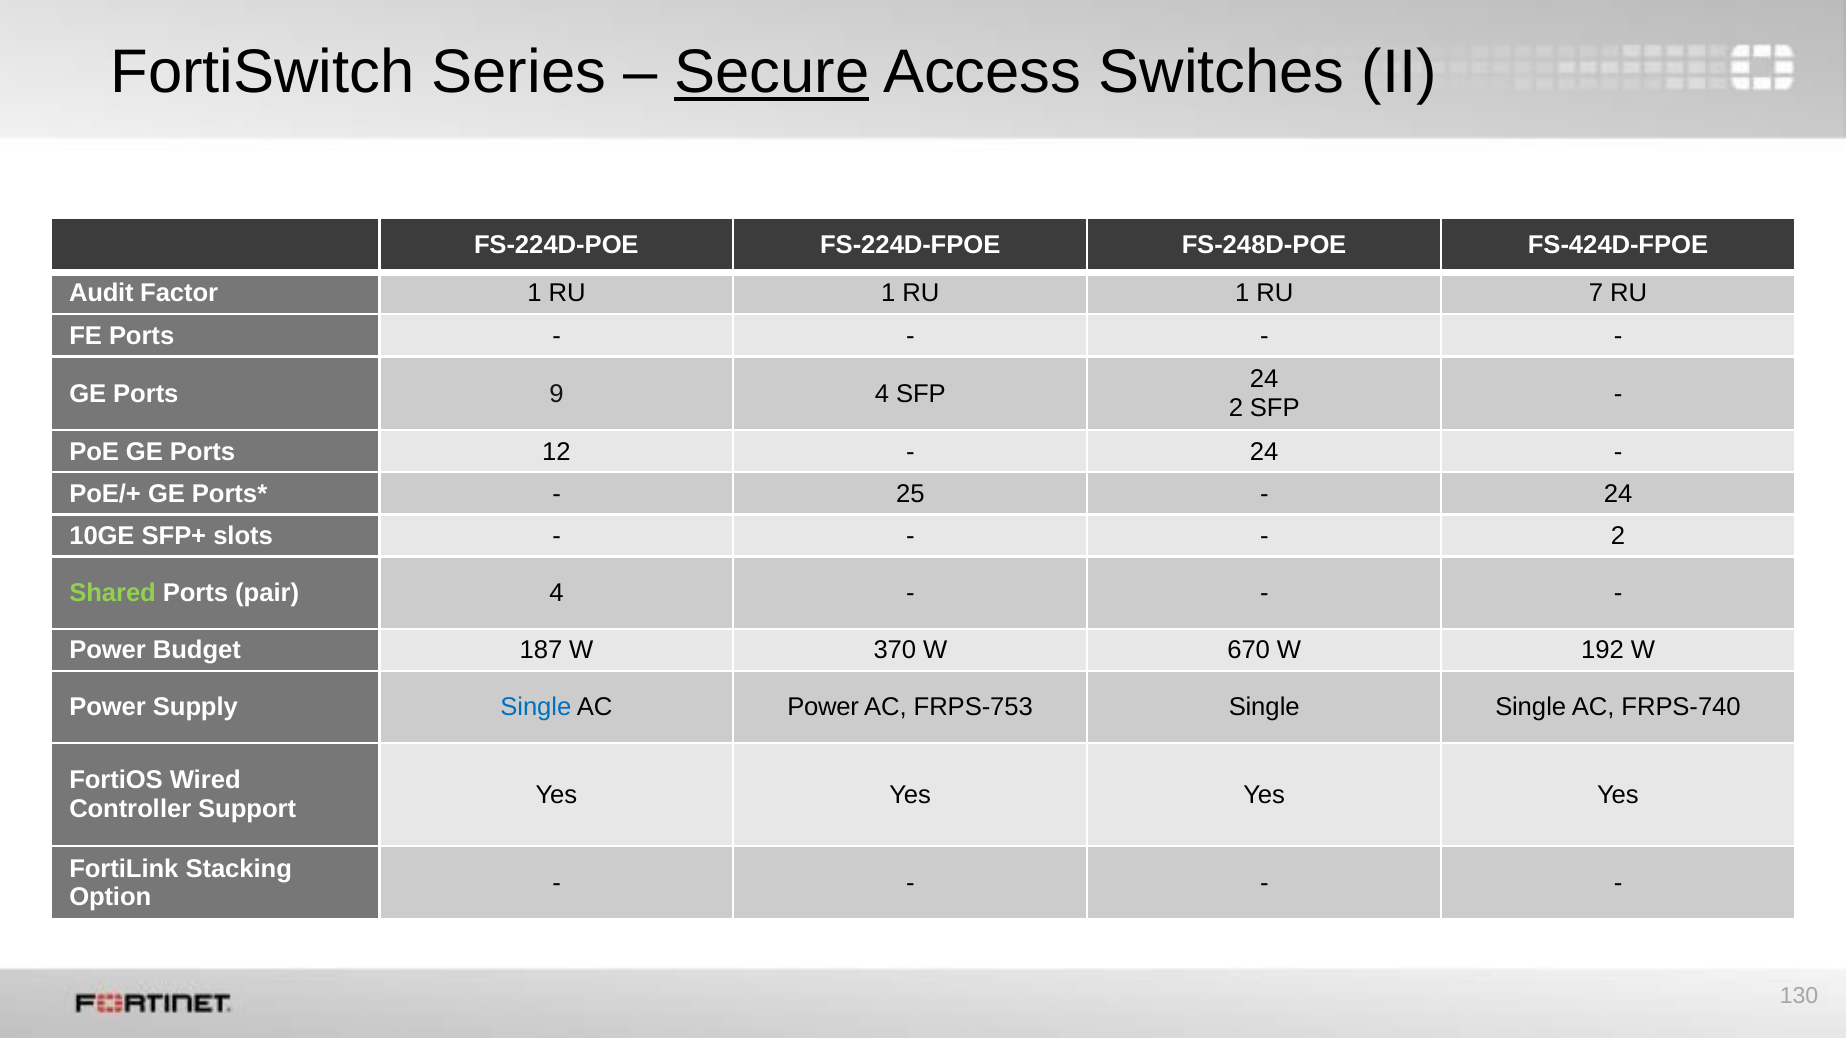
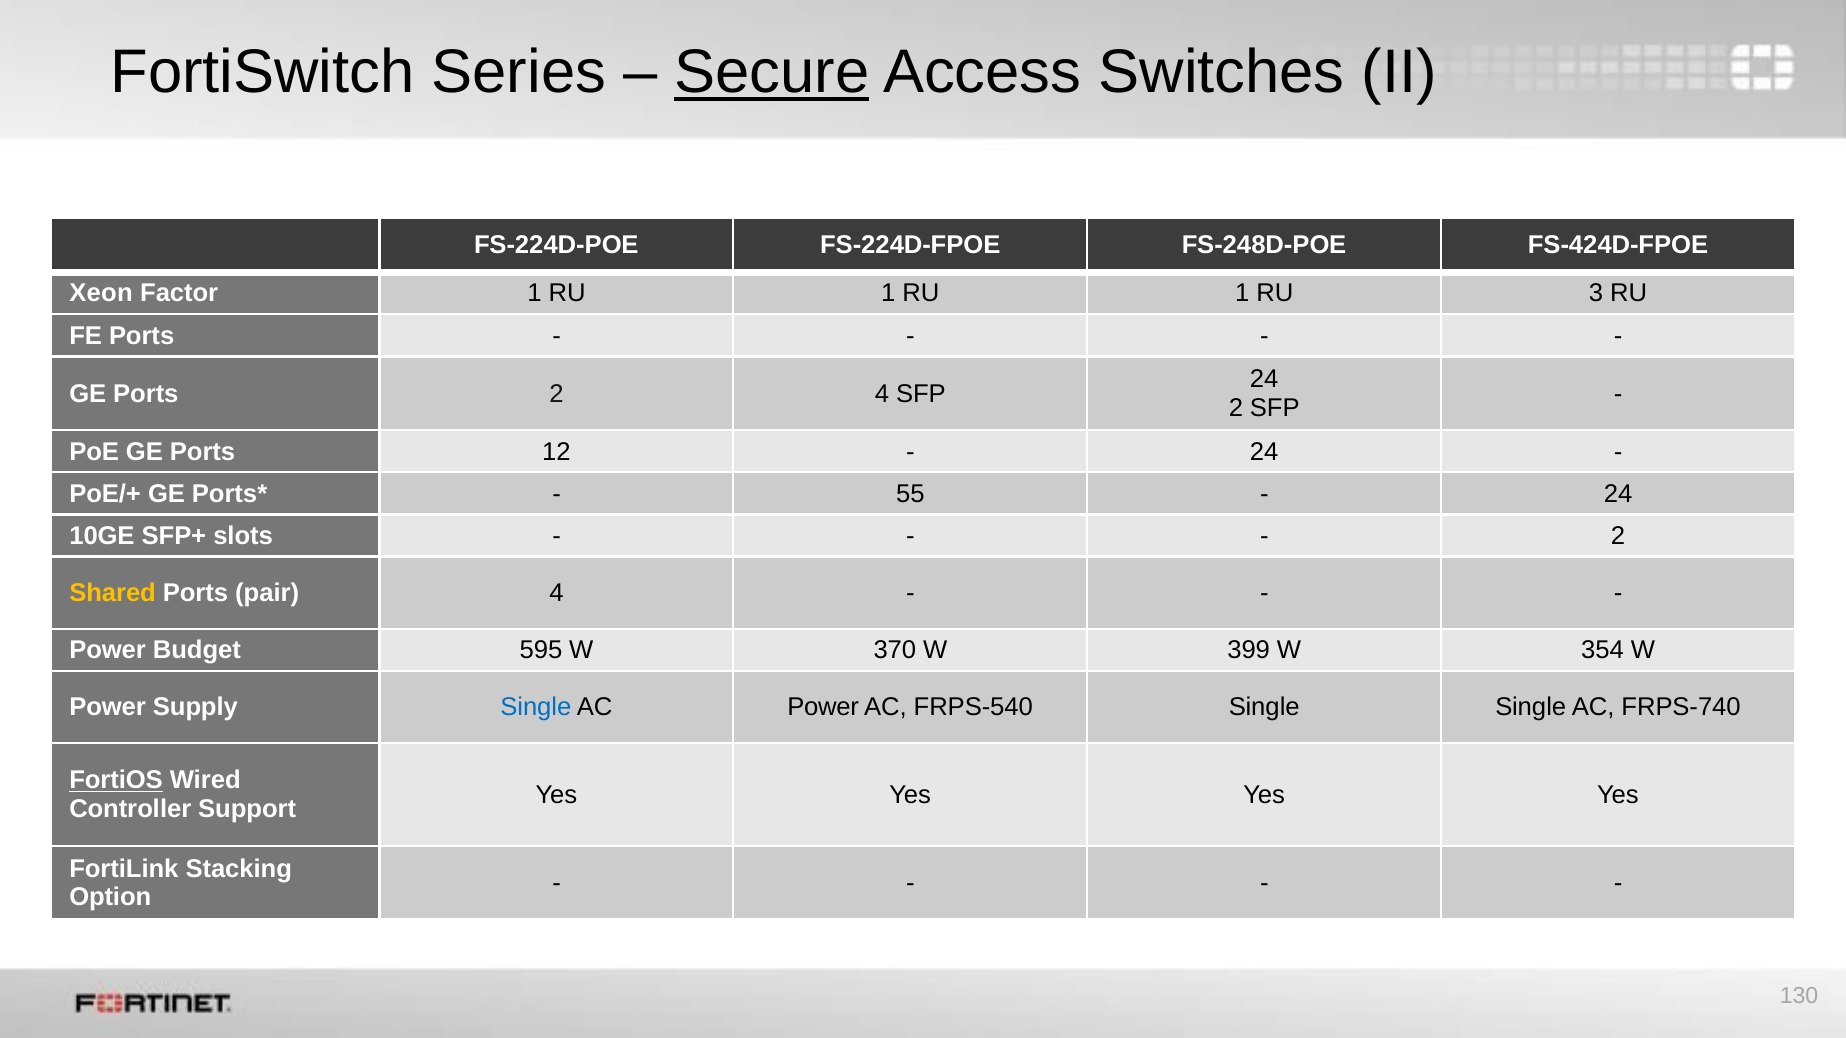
Audit: Audit -> Xeon (101, 294)
7: 7 -> 3 (1596, 294)
Ports 9: 9 -> 2 (556, 394)
25: 25 -> 55 (910, 494)
Shared colour: light green -> yellow (113, 593)
187: 187 -> 595 (541, 650)
670: 670 -> 399 (1249, 650)
192: 192 -> 354 (1603, 650)
FRPS-753: FRPS-753 -> FRPS-540 (973, 707)
FortiOS underline: none -> present (116, 781)
